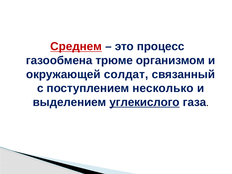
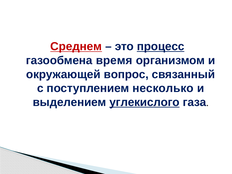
процесс underline: none -> present (161, 46)
трюме: трюме -> время (114, 60)
солдат: солдат -> вопрос (126, 74)
